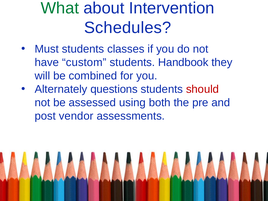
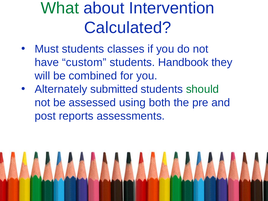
Schedules: Schedules -> Calculated (128, 28)
questions: questions -> submitted (114, 89)
should colour: red -> green (202, 89)
vendor: vendor -> reports (76, 116)
